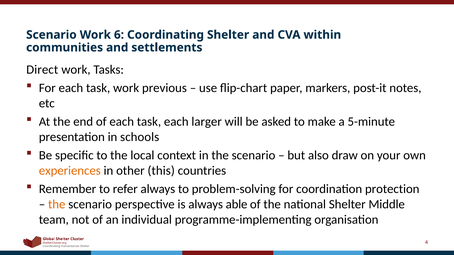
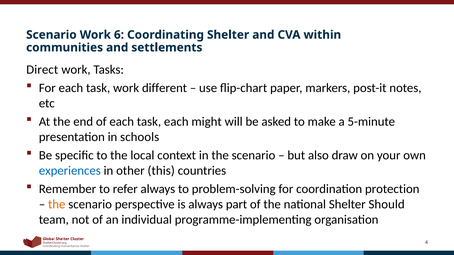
previous: previous -> different (165, 88)
larger: larger -> might (207, 122)
experiences colour: orange -> blue (70, 171)
able: able -> part (237, 205)
Middle: Middle -> Should (387, 205)
